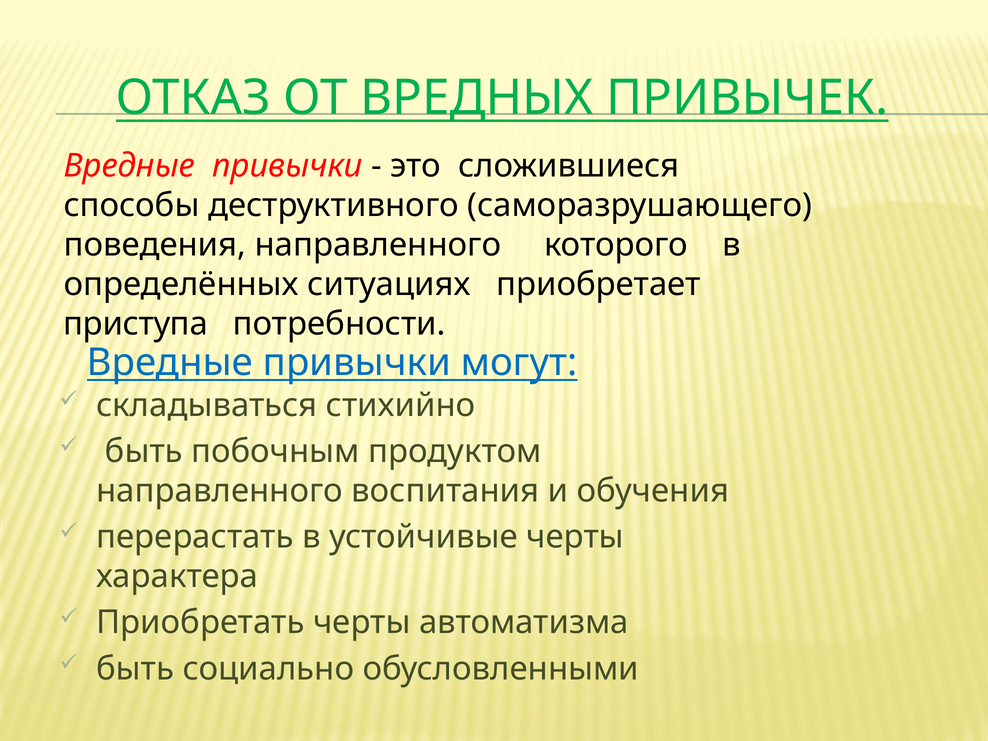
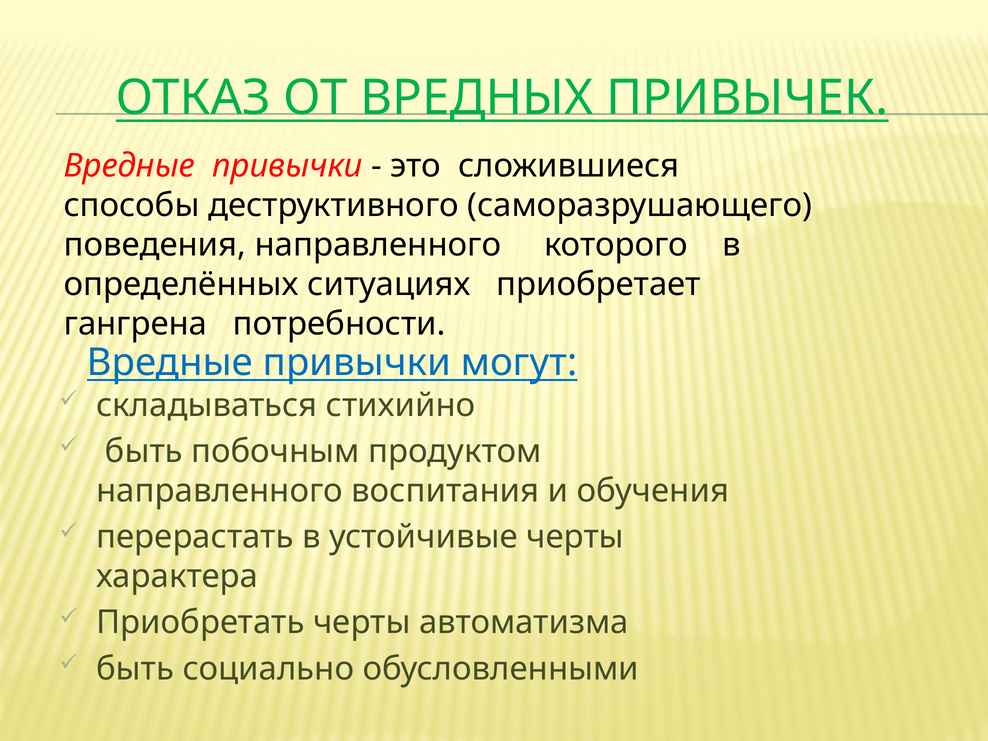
приступа: приступа -> гангрена (135, 324)
